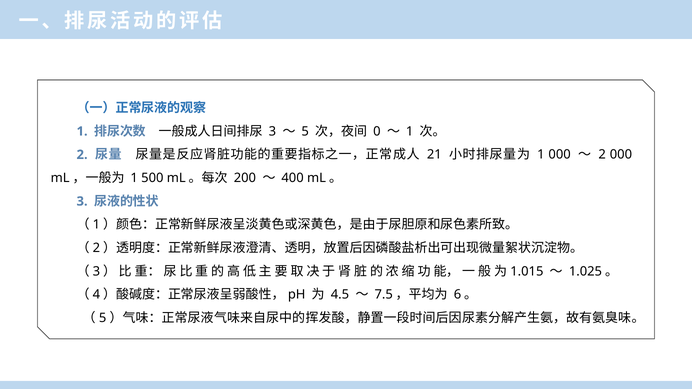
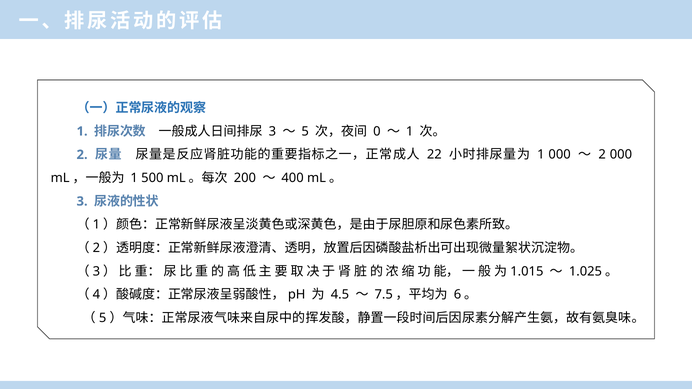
21: 21 -> 22 (434, 155)
